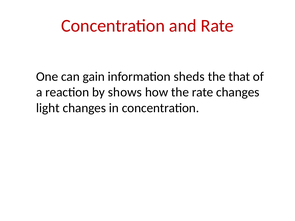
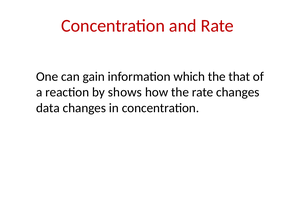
sheds: sheds -> which (189, 77)
light: light -> data (48, 108)
